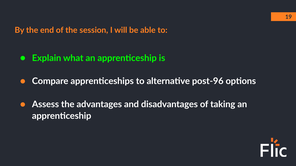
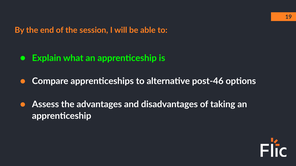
post-96: post-96 -> post-46 (208, 81)
